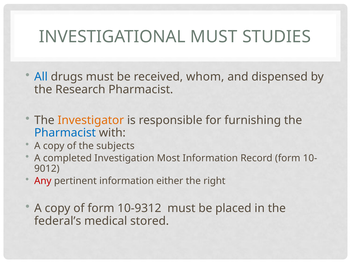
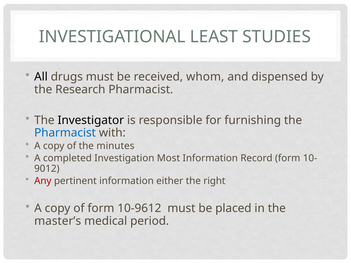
INVESTIGATIONAL MUST: MUST -> LEAST (214, 37)
All colour: blue -> black (41, 77)
Investigator colour: orange -> black (91, 120)
subjects: subjects -> minutes (115, 146)
10-9312: 10-9312 -> 10-9612 (139, 209)
federal’s: federal’s -> master’s (58, 221)
stored: stored -> period (150, 221)
